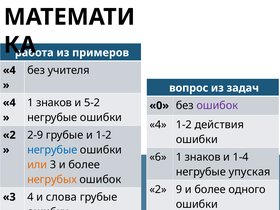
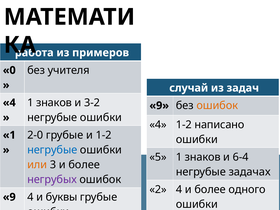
4: 4 -> 0 (9, 70)
вопрос: вопрос -> случай (189, 88)
5-2: 5-2 -> 3-2 (92, 103)
0: 0 -> 9 (159, 106)
ошибок colour: purple -> orange (217, 106)
действия: действия -> написано (219, 125)
2-9: 2-9 -> 2-0 (35, 135)
2: 2 -> 1 (9, 135)
6: 6 -> 5 (158, 157)
1-4: 1-4 -> 6-4 (241, 157)
упуская: упуская -> задачах (250, 172)
негрубых colour: orange -> purple (52, 179)
2 9: 9 -> 4 (179, 189)
слова: слова -> буквы (62, 197)
3: 3 -> 9 (9, 197)
